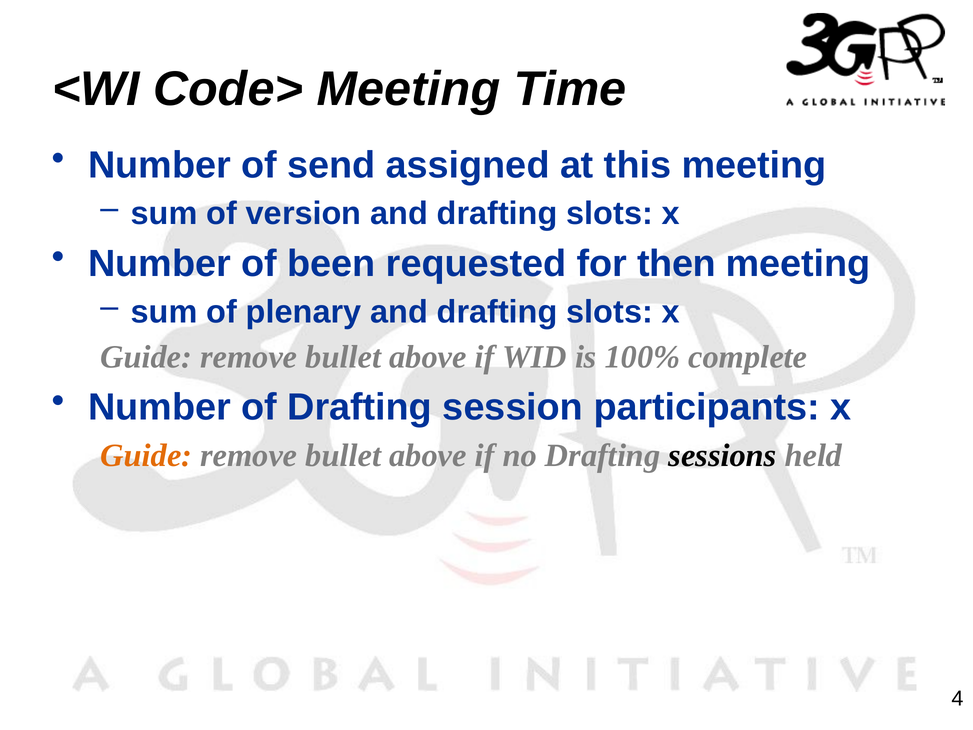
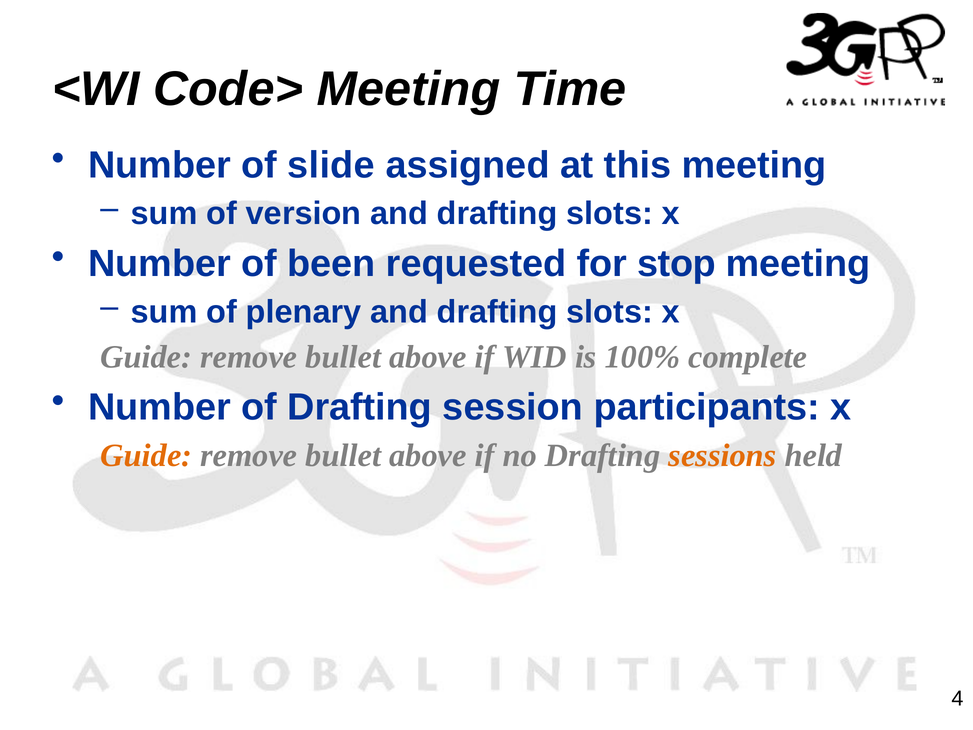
send: send -> slide (331, 165)
then: then -> stop (677, 263)
sessions colour: black -> orange (722, 456)
